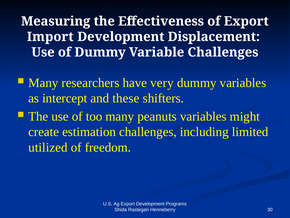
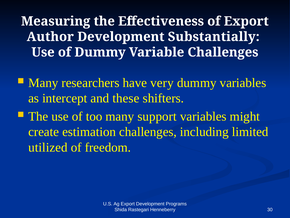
Import: Import -> Author (50, 37)
Displacement: Displacement -> Substantially (214, 37)
peanuts: peanuts -> support (157, 116)
